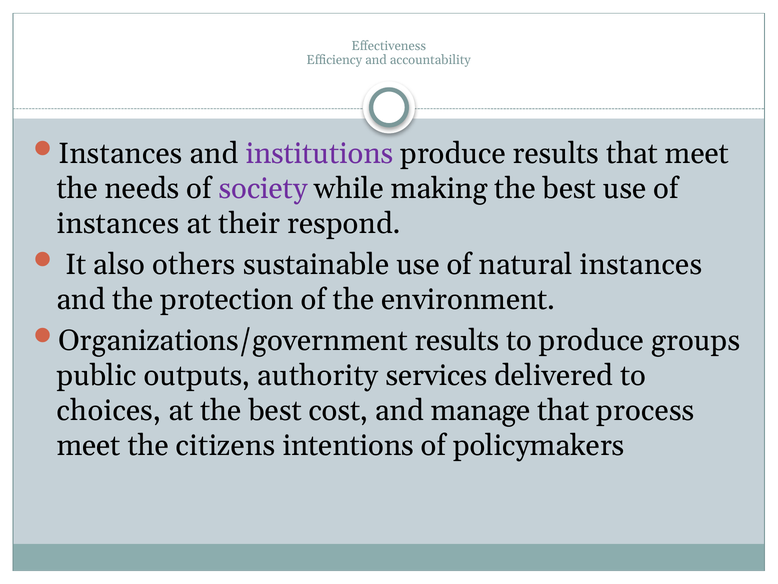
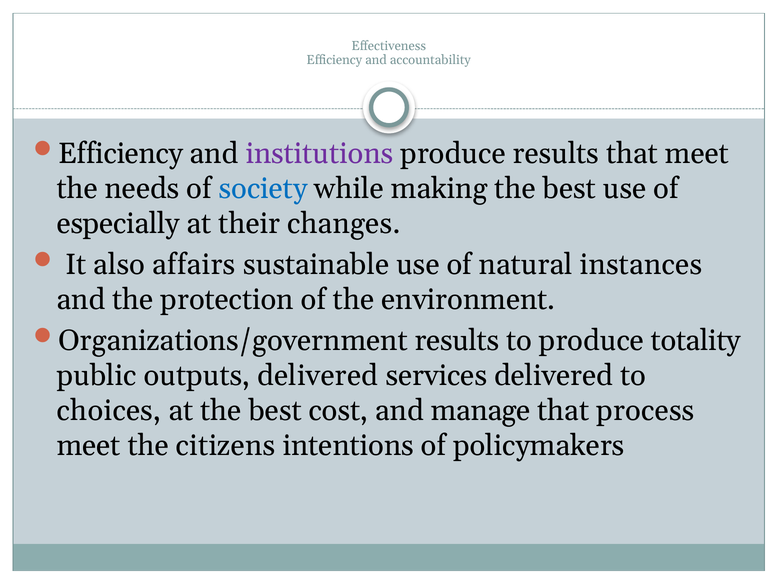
Instances: Instances -> Efficiency (121, 153)
society colour: purple -> blue (263, 188)
instances: instances -> especially (118, 223)
respond: respond -> changes (344, 223)
others: others -> affairs (194, 264)
groups: groups -> totality (696, 340)
outputs authority: authority -> delivered (318, 375)
